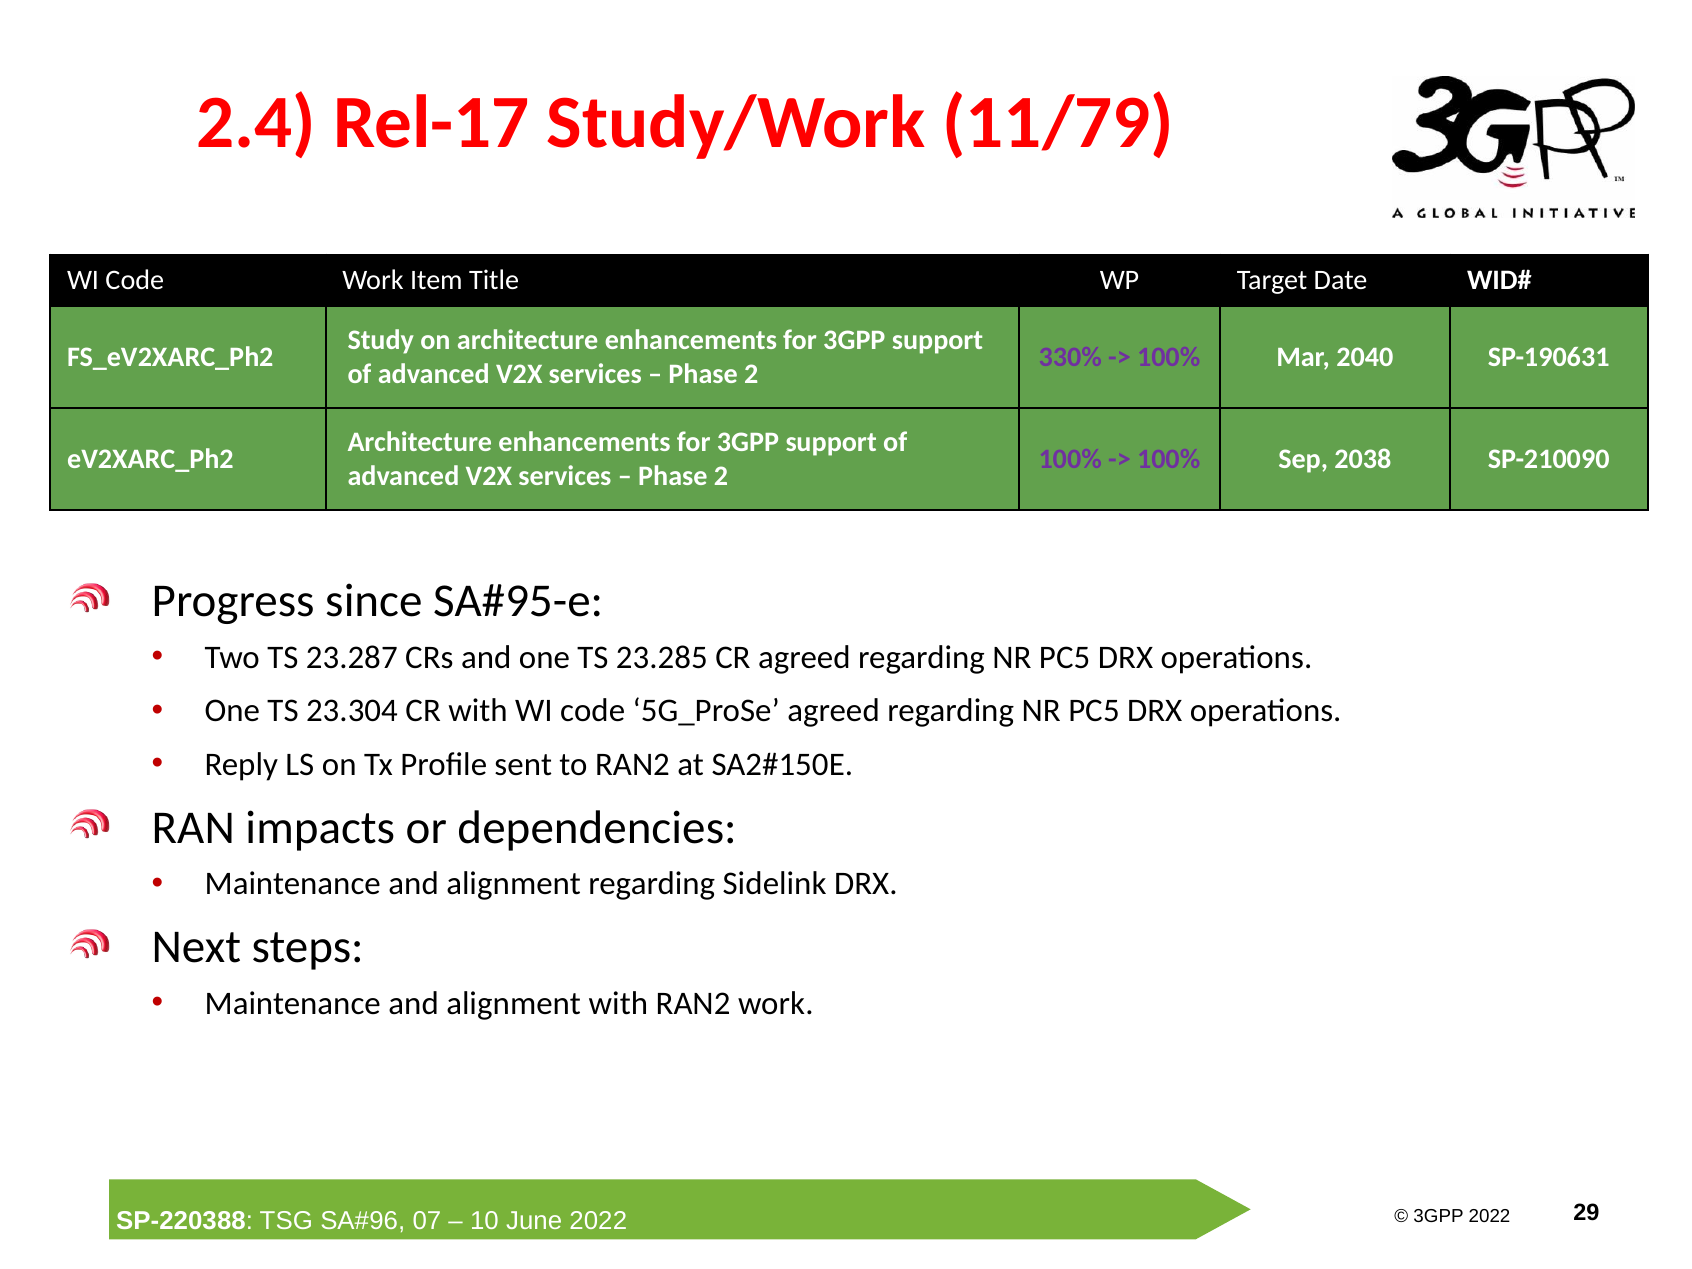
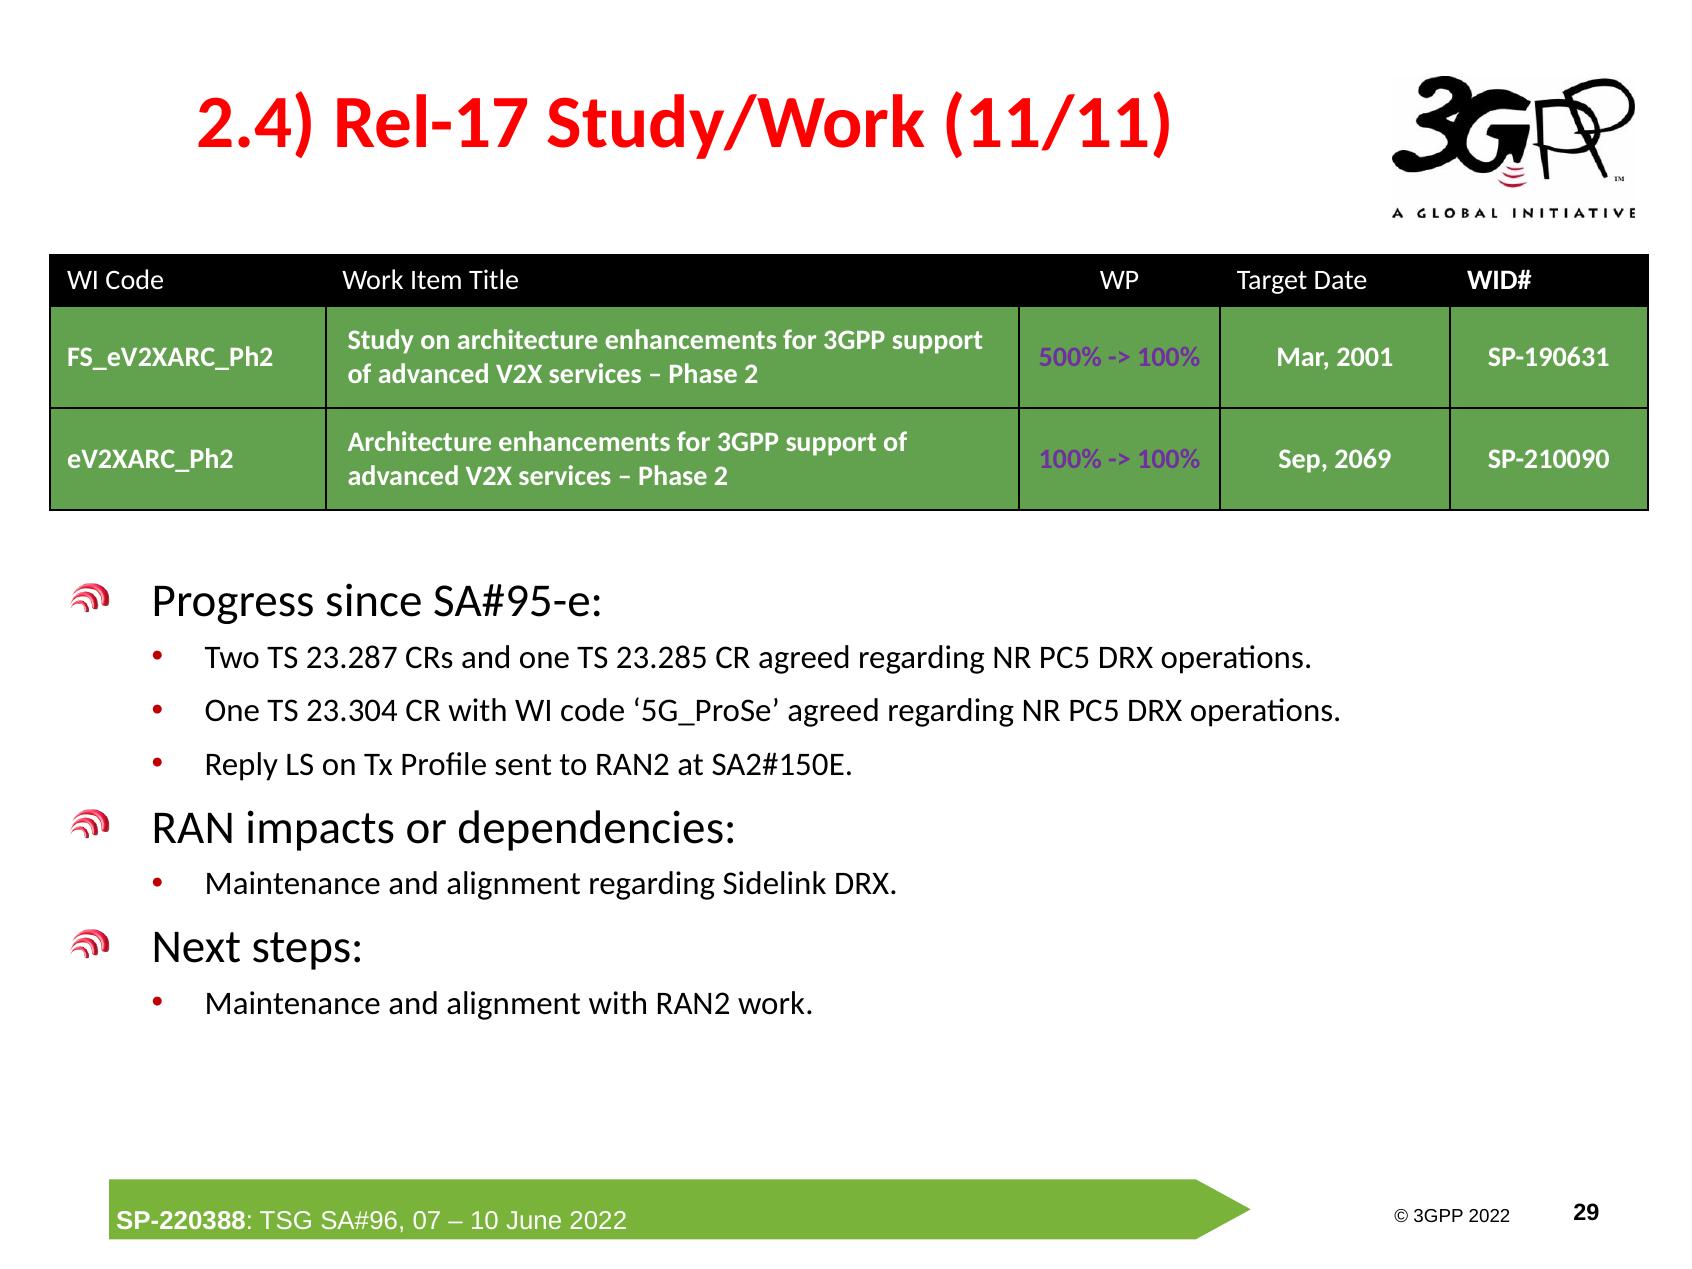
11/79: 11/79 -> 11/11 (1058, 123)
330%: 330% -> 500% (1070, 357)
2040: 2040 -> 2001 (1365, 357)
2038: 2038 -> 2069 (1363, 459)
